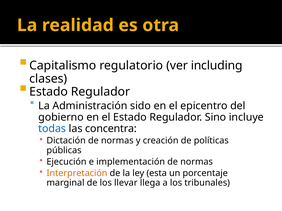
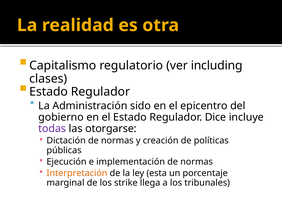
Sino: Sino -> Dice (216, 117)
todas colour: blue -> purple (52, 129)
concentra: concentra -> otorgarse (111, 129)
llevar: llevar -> strike (126, 183)
